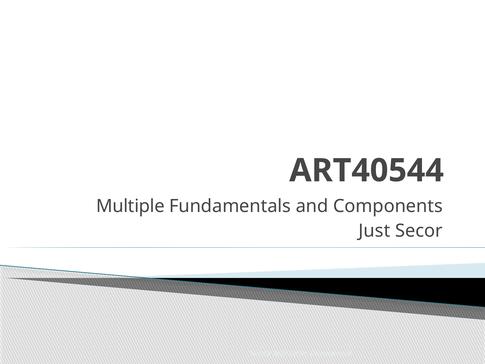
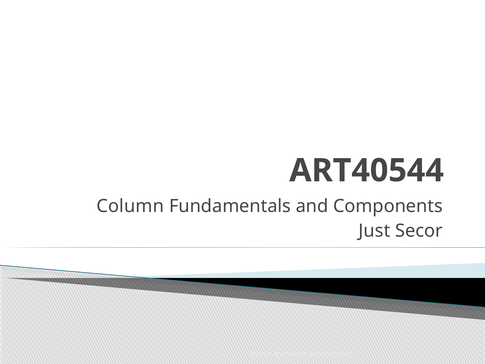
Multiple: Multiple -> Column (130, 206)
